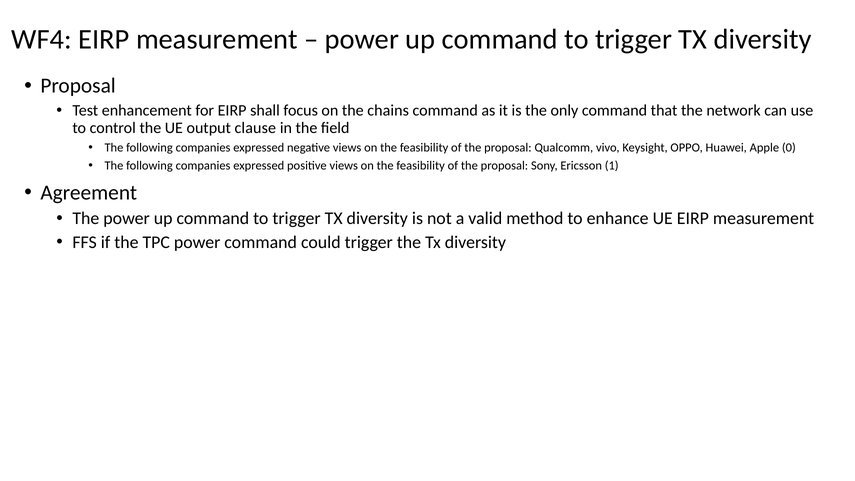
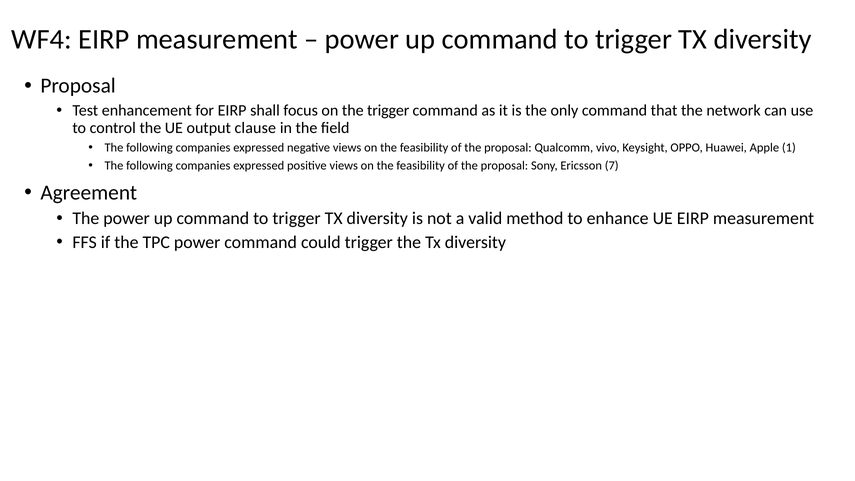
the chains: chains -> trigger (388, 110)
0: 0 -> 1 (789, 148)
1: 1 -> 7 (612, 166)
